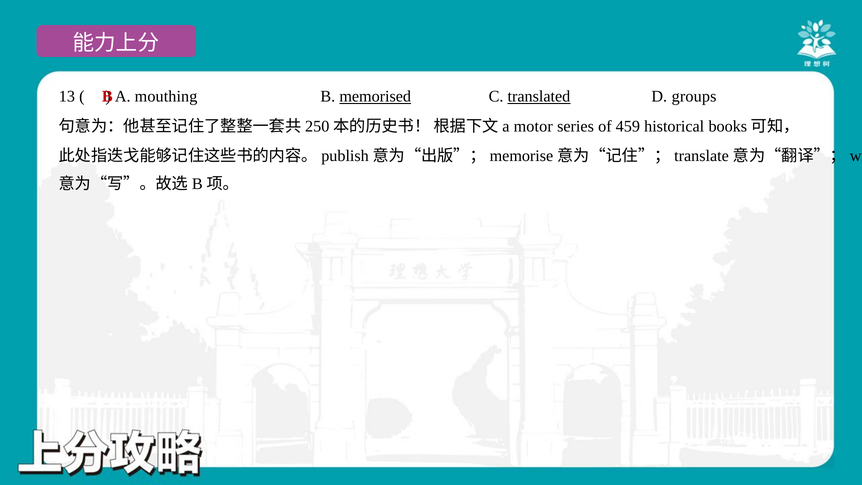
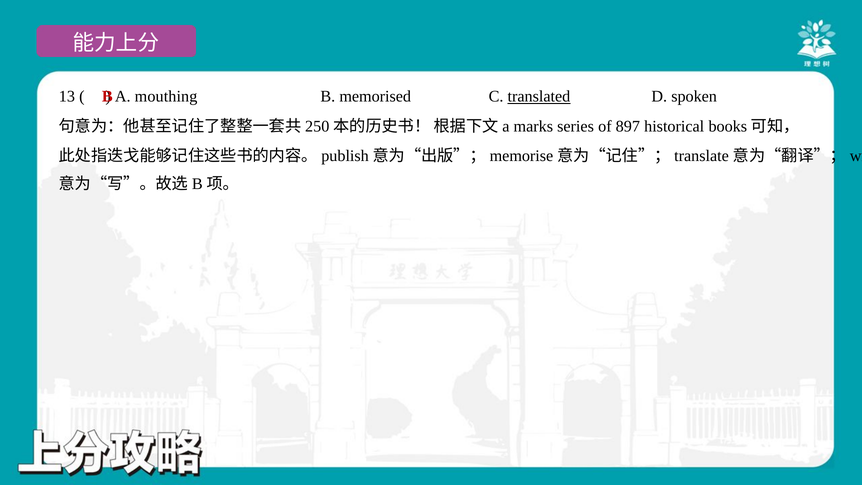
memorised underline: present -> none (375, 96)
groups: groups -> spoken (694, 96)
motor: motor -> marks (533, 126)
459: 459 -> 897 (628, 126)
